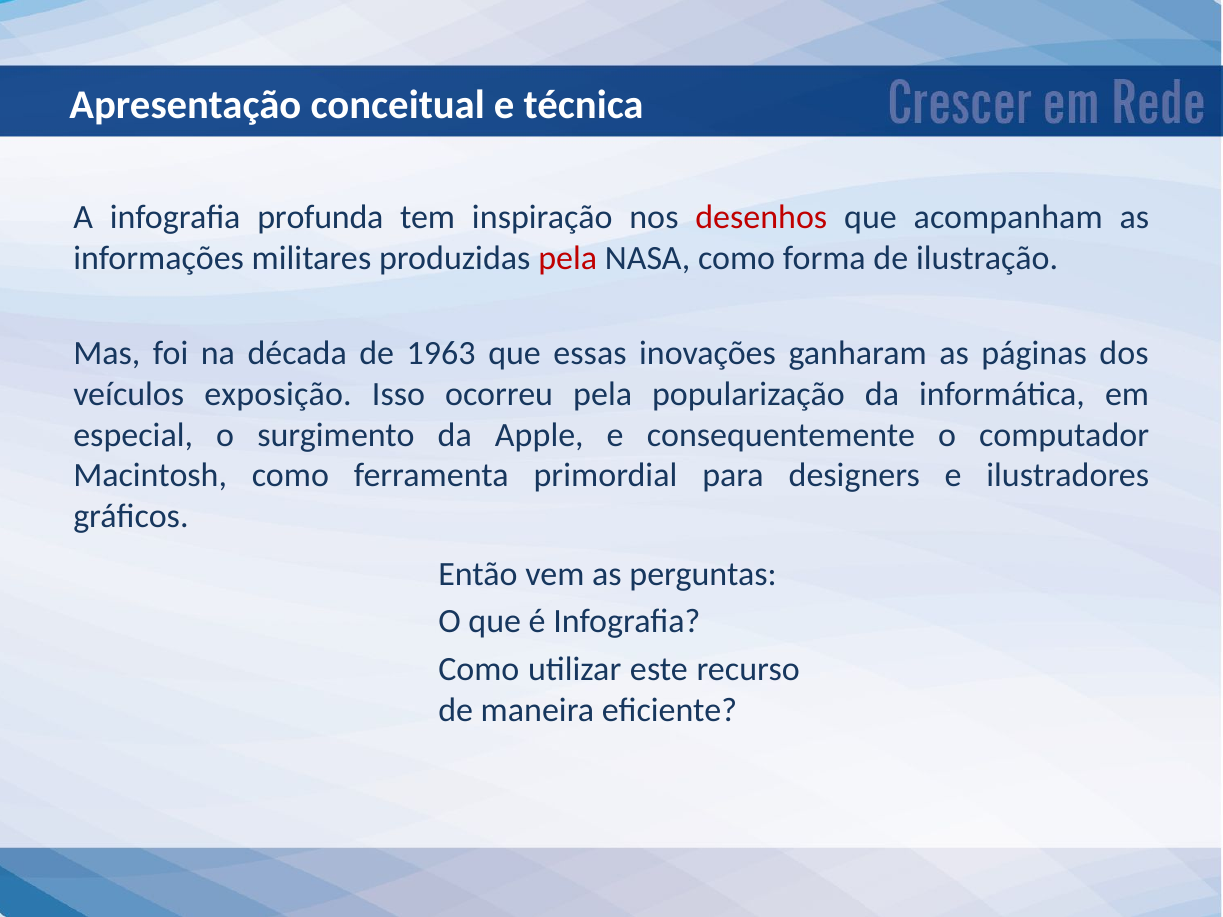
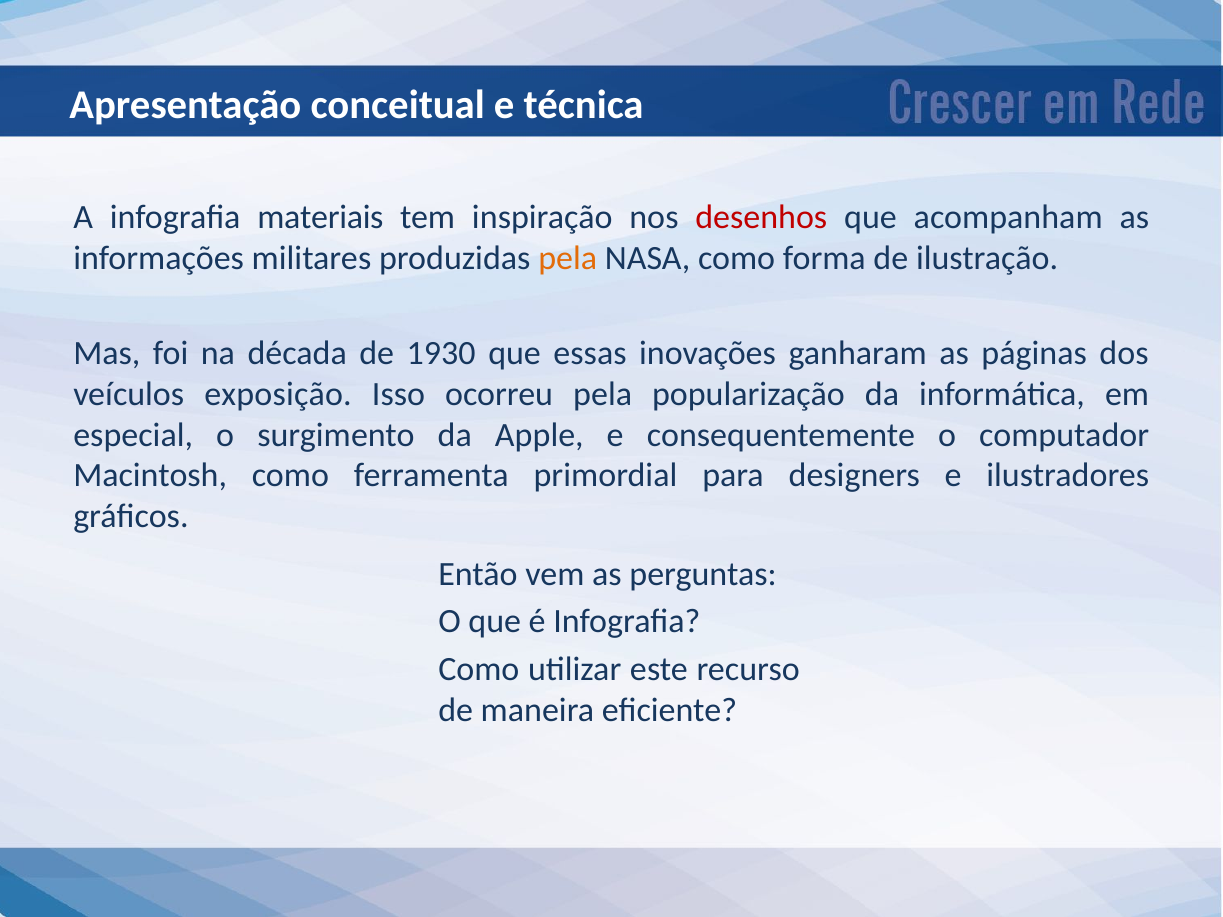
profunda: profunda -> materiais (320, 218)
pela colour: red -> orange (568, 258)
1963: 1963 -> 1930 (441, 354)
